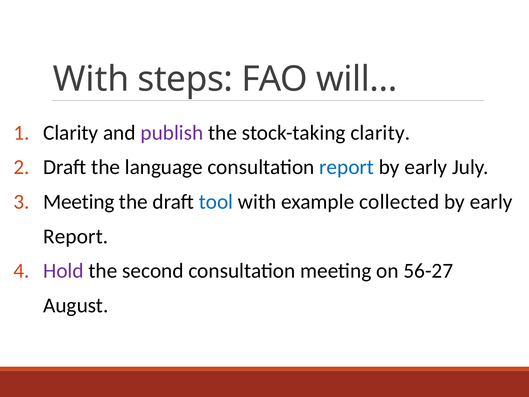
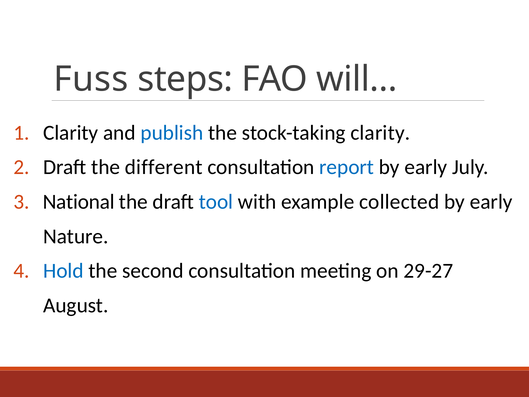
With: With -> Fuss (91, 79)
publish colour: purple -> blue (172, 133)
language: language -> different (164, 167)
Meeting: Meeting -> National (79, 202)
Report: Report -> Nature (76, 236)
Hold colour: purple -> blue (63, 271)
56-27: 56-27 -> 29-27 (428, 271)
